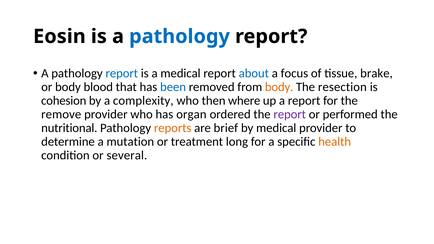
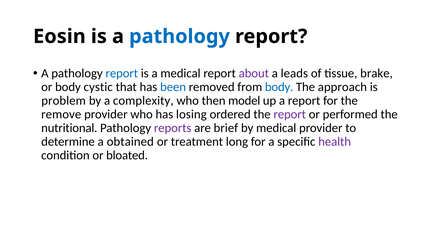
about colour: blue -> purple (254, 73)
focus: focus -> leads (294, 73)
blood: blood -> cystic (98, 87)
body colour: orange -> blue (279, 87)
resection: resection -> approach (342, 87)
cohesion: cohesion -> problem (64, 101)
where: where -> model (244, 101)
organ: organ -> losing (191, 114)
reports colour: orange -> purple (173, 128)
mutation: mutation -> obtained (130, 142)
health colour: orange -> purple (335, 142)
several: several -> bloated (127, 155)
